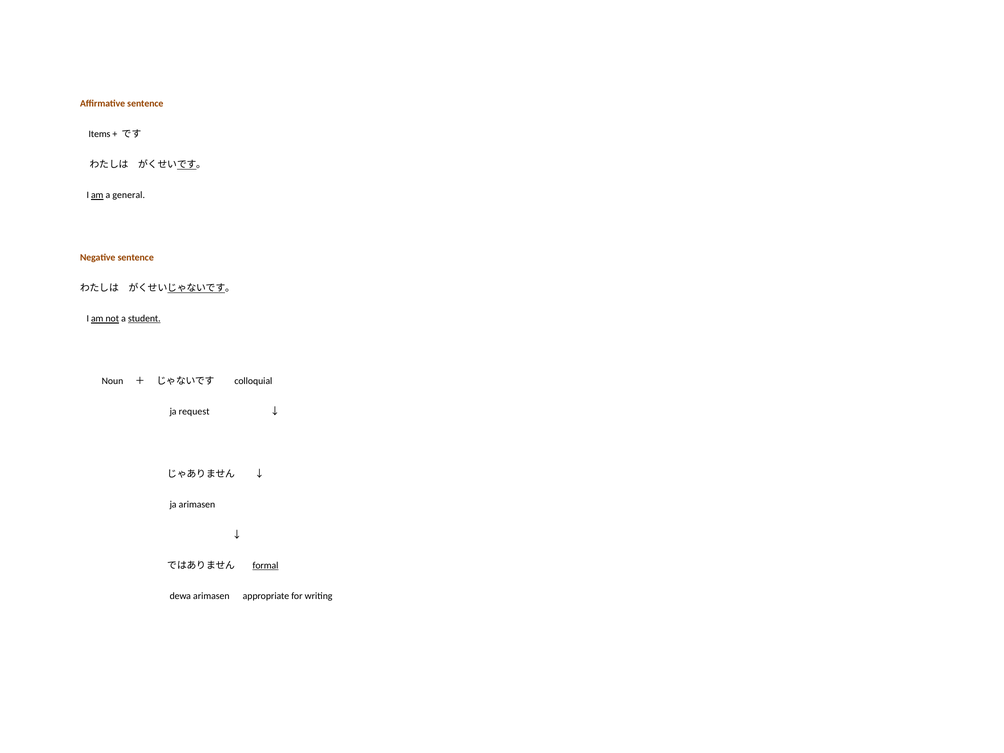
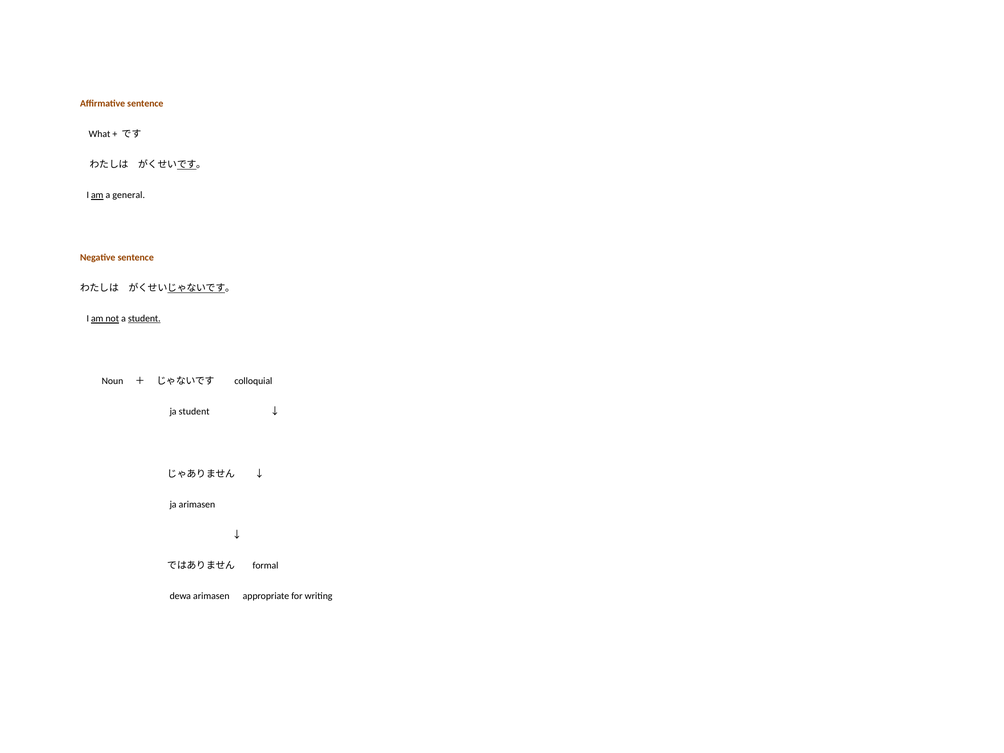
Items: Items -> What (99, 134)
ja request: request -> student (194, 412)
formal underline: present -> none (265, 565)
